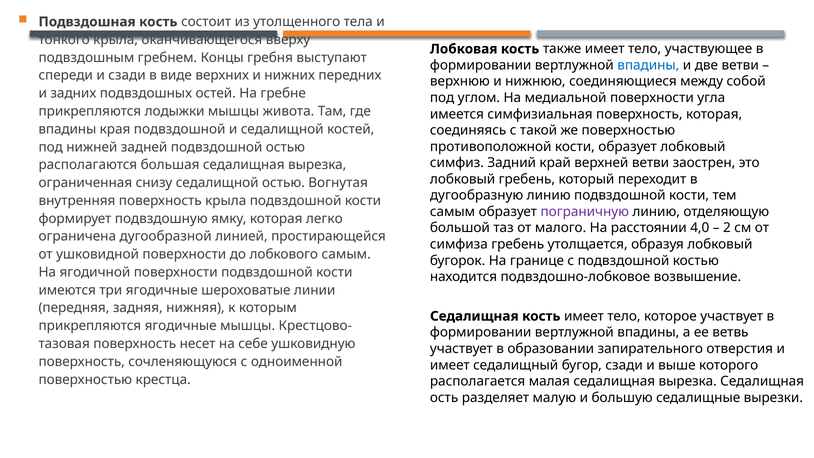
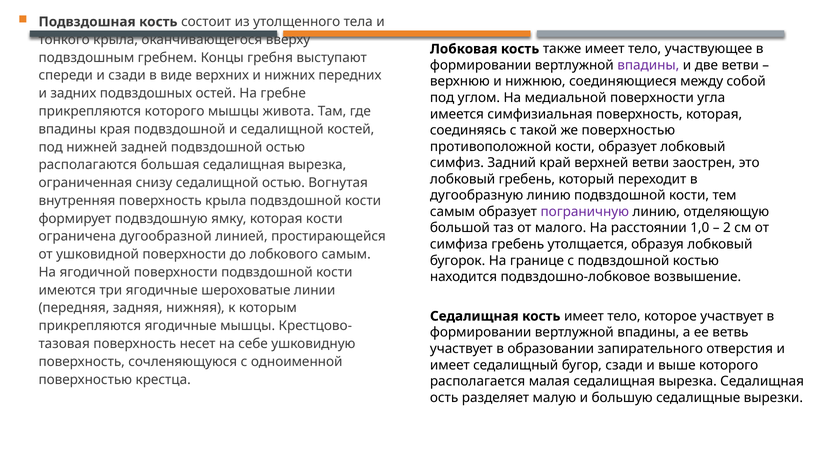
впадины colour: blue -> purple (648, 65)
прикрепляются лодыжки: лодыжки -> которого (175, 111)
которая легко: легко -> кости (324, 219)
4,0: 4,0 -> 1,0 (700, 228)
